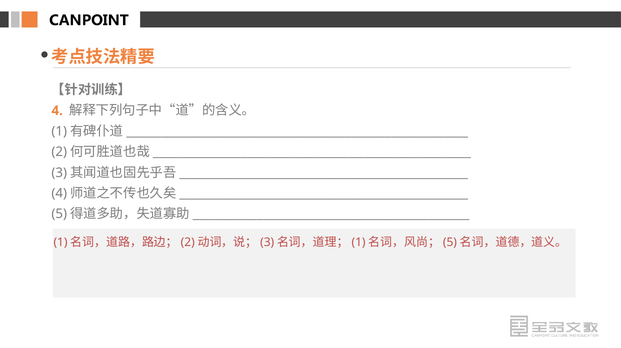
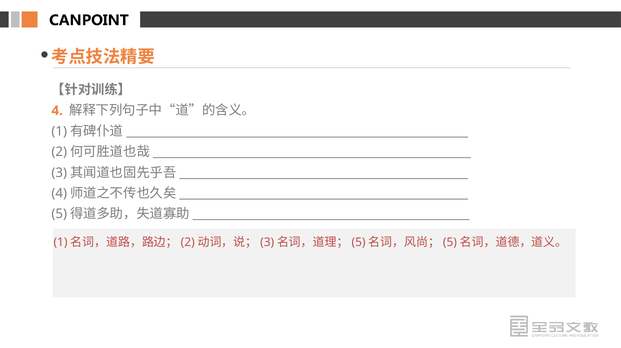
1: 1 -> 5 (359, 242)
